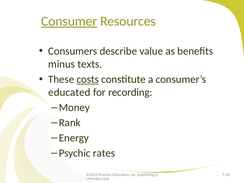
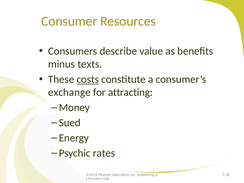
Consumer underline: present -> none (69, 21)
educated: educated -> exchange (69, 92)
recording: recording -> attracting (130, 92)
Rank: Rank -> Sued (70, 123)
